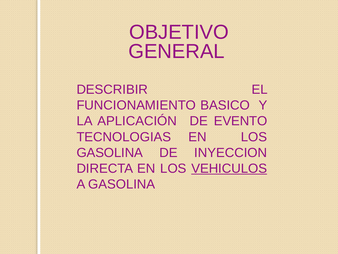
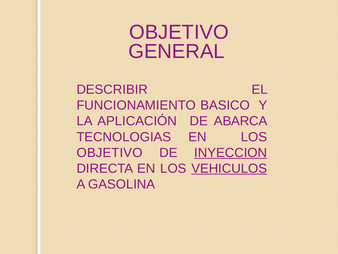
EVENTO: EVENTO -> ABARCA (241, 121)
GASOLINA: GASOLINA -> OBJETIVO (110, 152)
INYECCION underline: none -> present (231, 152)
